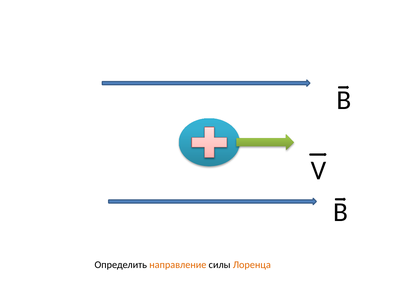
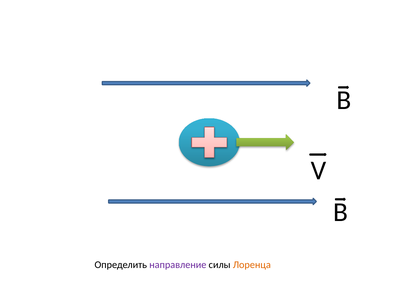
направление colour: orange -> purple (178, 264)
